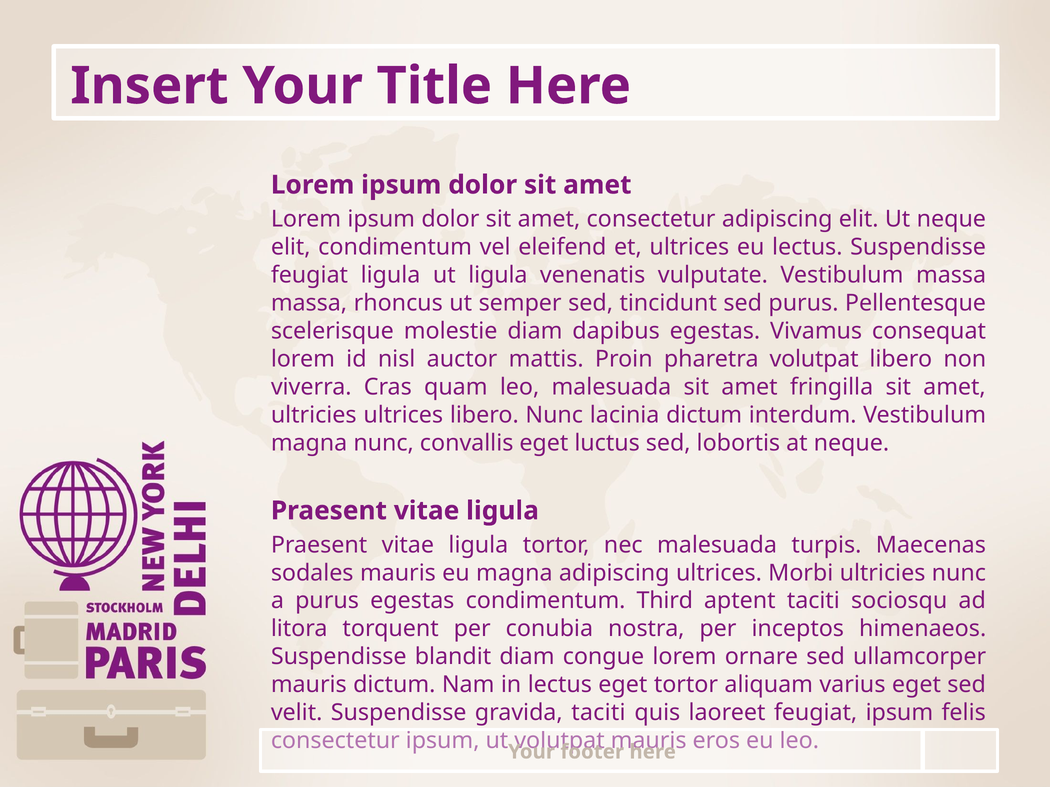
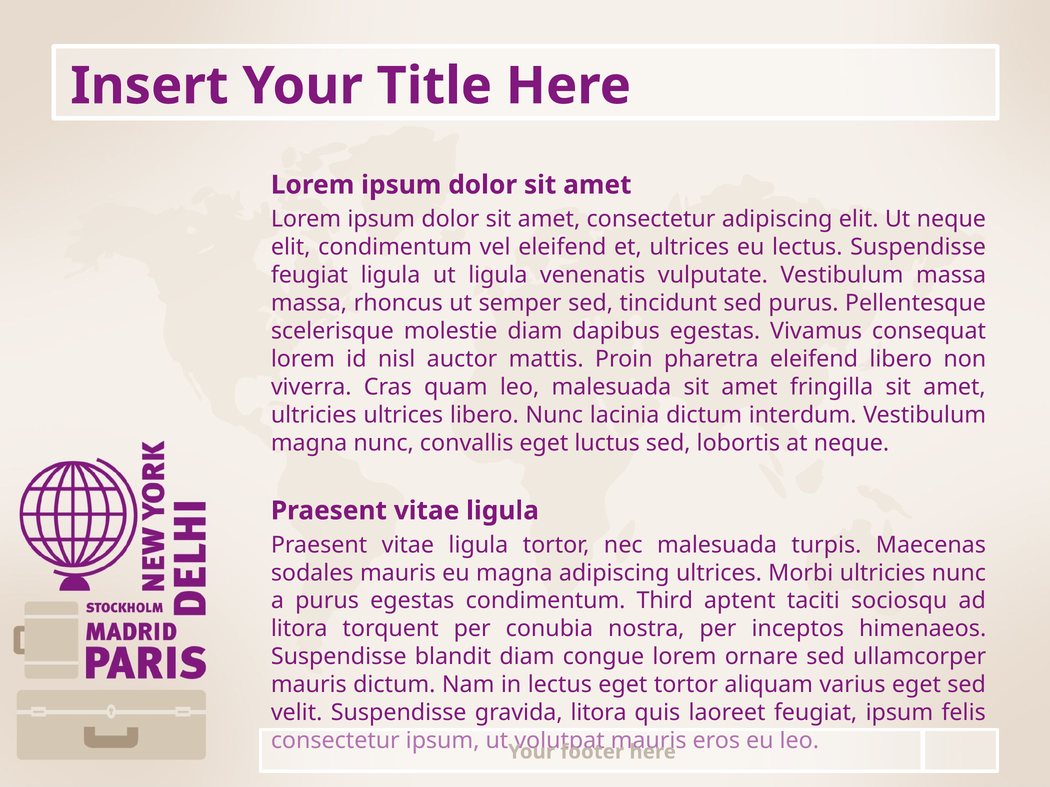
pharetra volutpat: volutpat -> eleifend (814, 359)
gravida taciti: taciti -> litora (599, 713)
